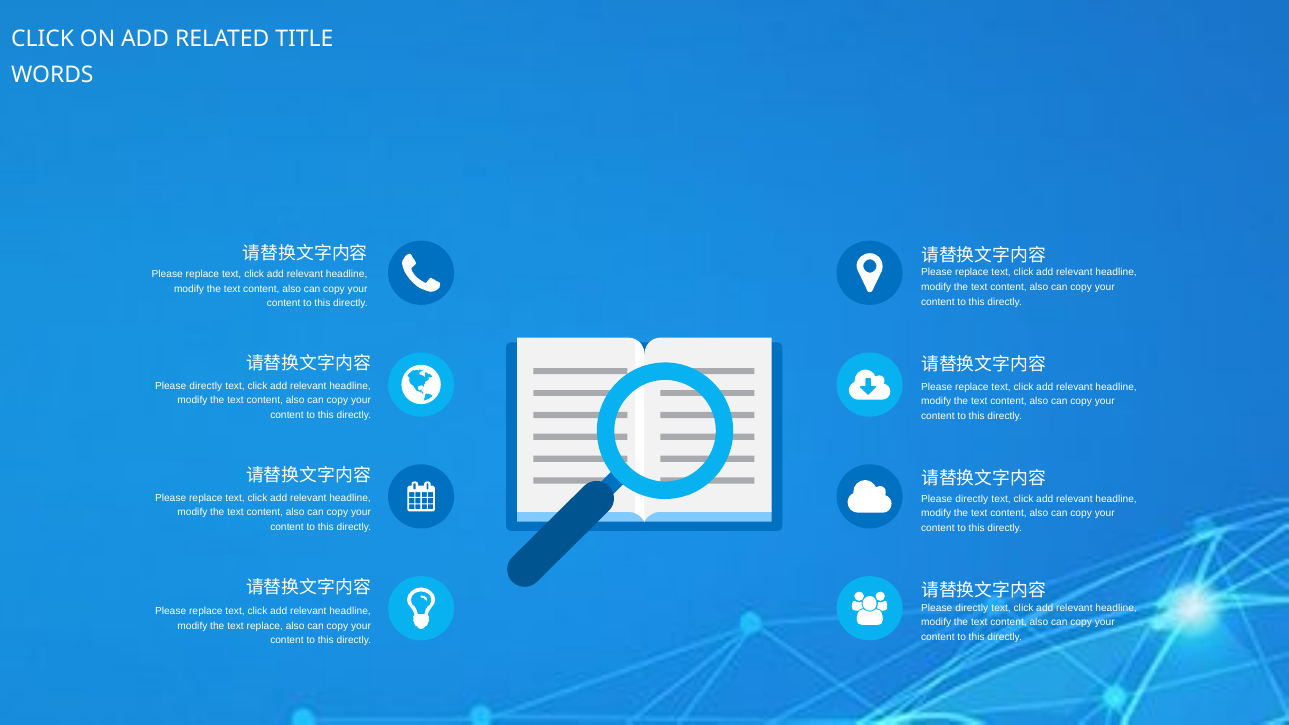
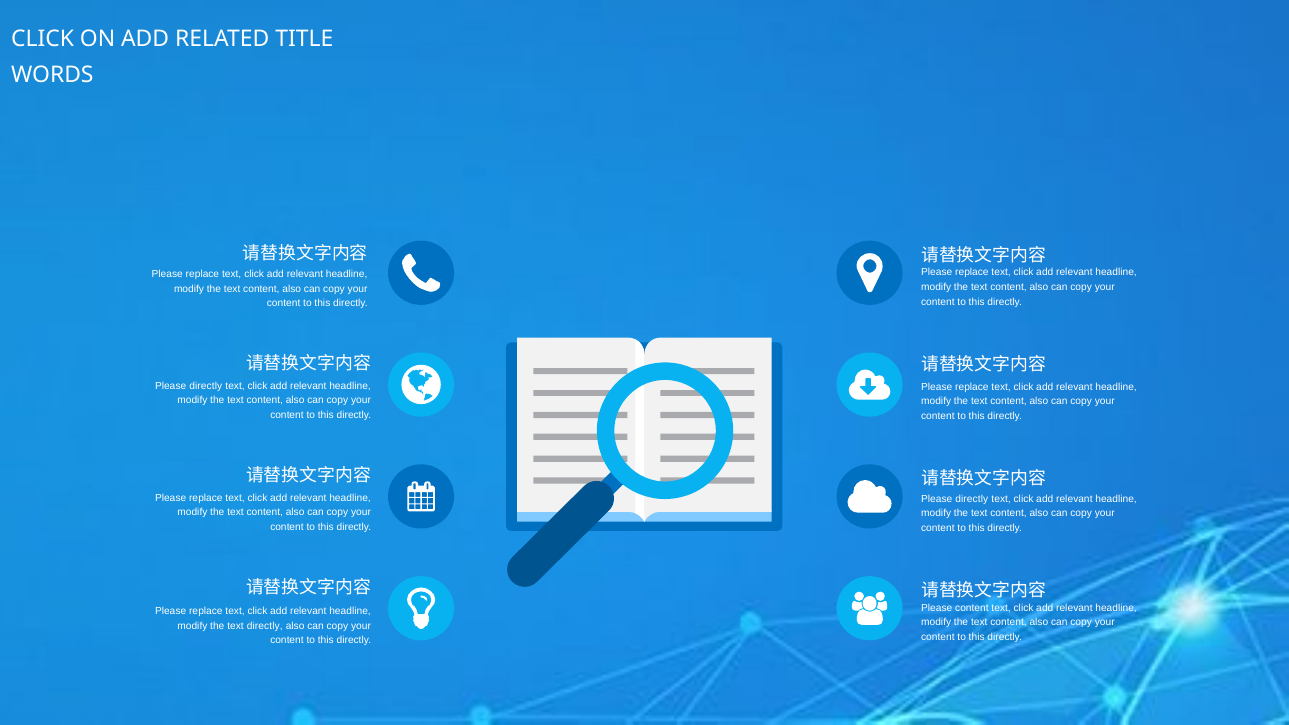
directly: directly -> content (972, 608)
text replace: replace -> directly (265, 626)
